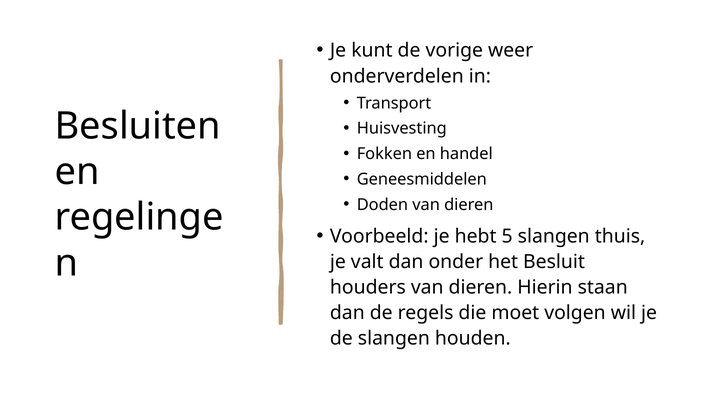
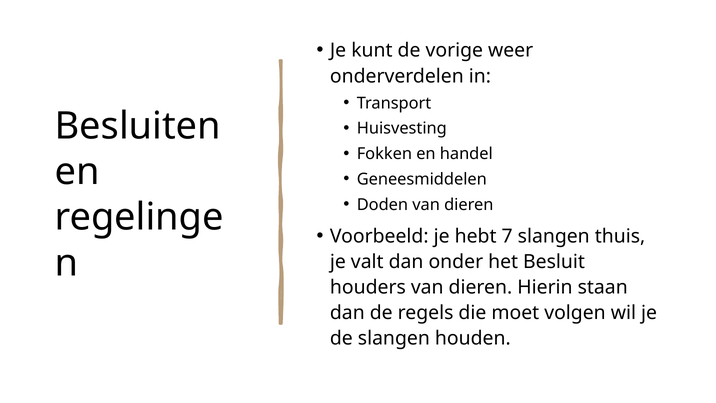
5: 5 -> 7 (507, 236)
